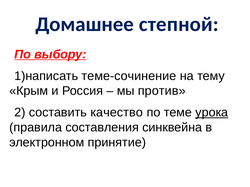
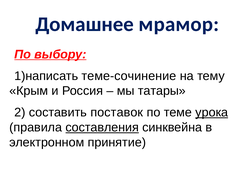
степной: степной -> мрамор (179, 24)
против: против -> татары (162, 91)
качество: качество -> поставок (117, 113)
составления underline: none -> present (102, 128)
